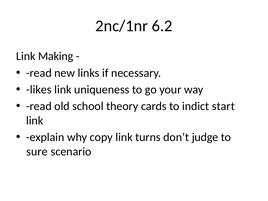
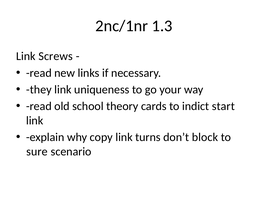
6.2: 6.2 -> 1.3 (162, 26)
Making: Making -> Screws (56, 56)
likes: likes -> they (39, 90)
judge: judge -> block (205, 137)
